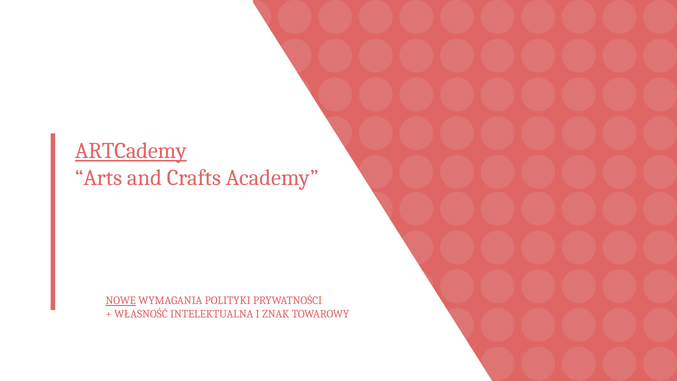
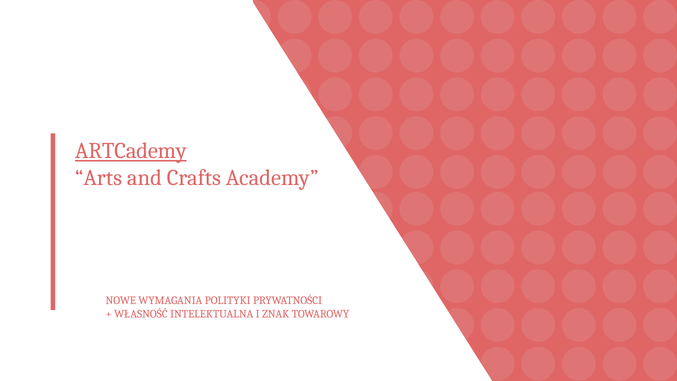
NOWE underline: present -> none (121, 301)
